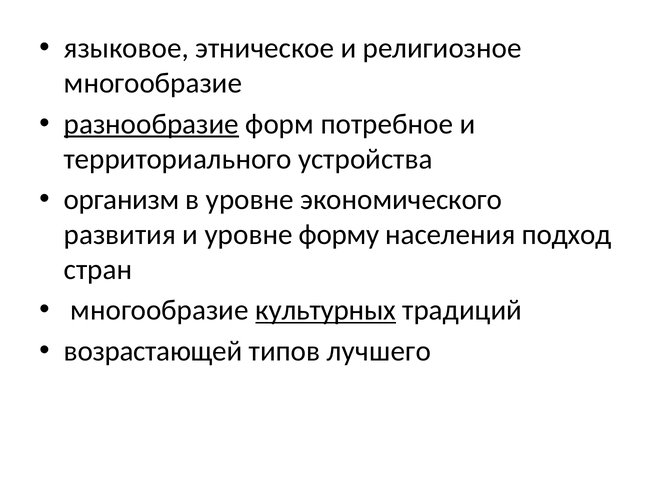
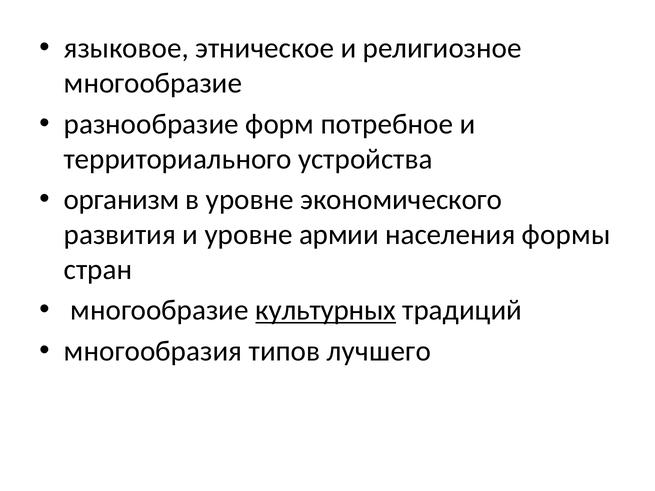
разнообразие underline: present -> none (151, 124)
форму: форму -> армии (339, 235)
подход: подход -> формы (566, 235)
возрастающей: возрастающей -> многообразия (153, 351)
